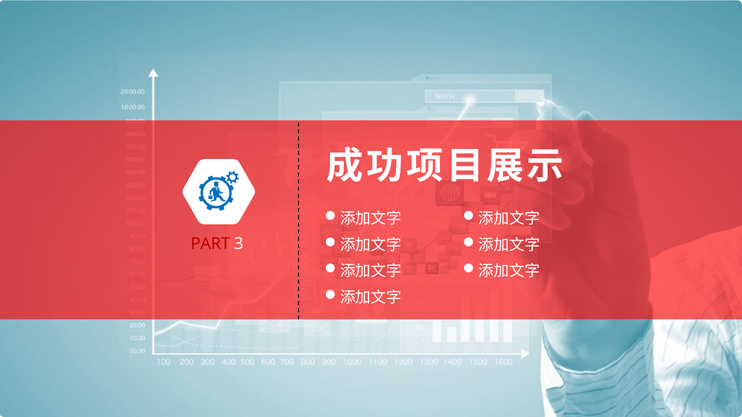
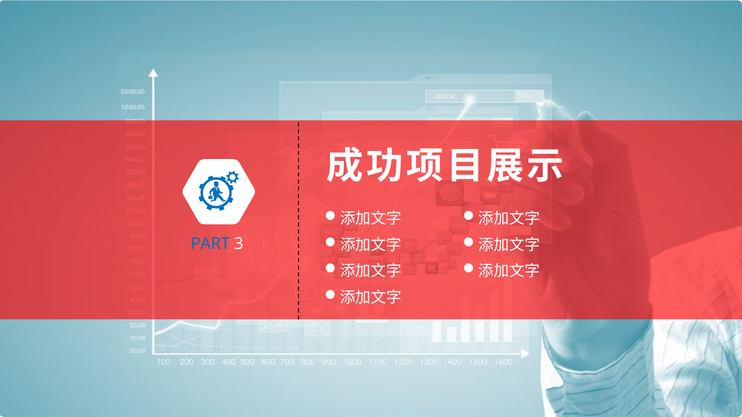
PART colour: red -> blue (210, 244)
